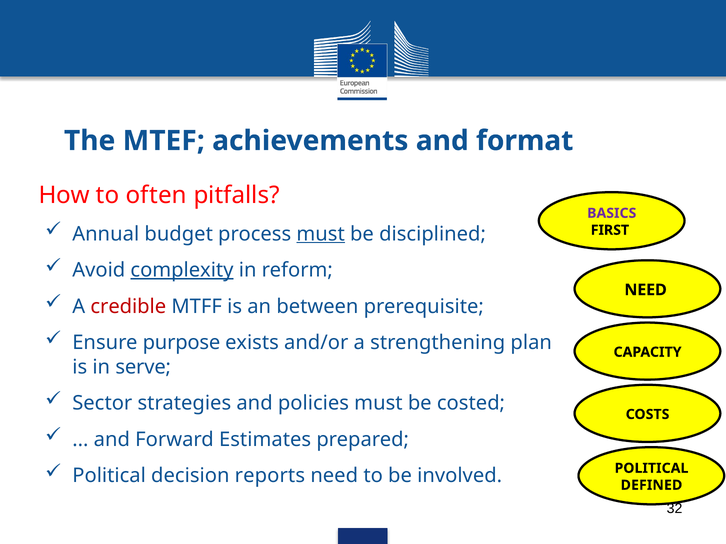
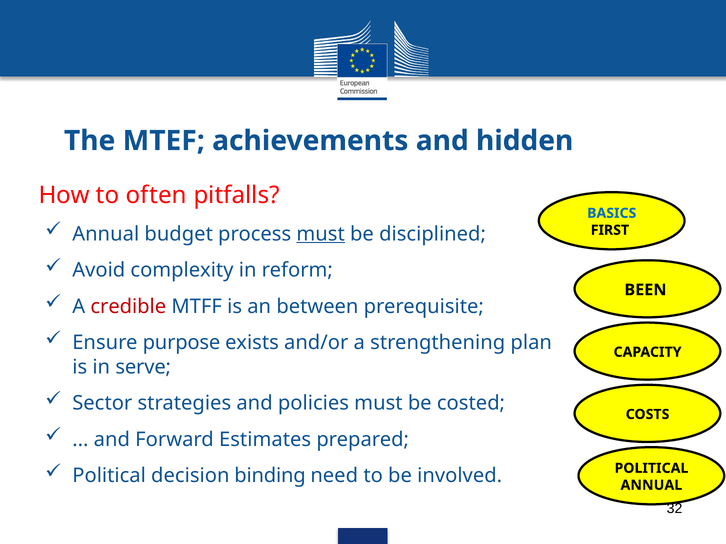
format: format -> hidden (525, 141)
BASICS colour: purple -> blue (612, 213)
complexity underline: present -> none (182, 270)
NEED: NEED -> BEEN (645, 290)
reports: reports -> binding (270, 476)
DEFINED: DEFINED -> ANNUAL (651, 486)
